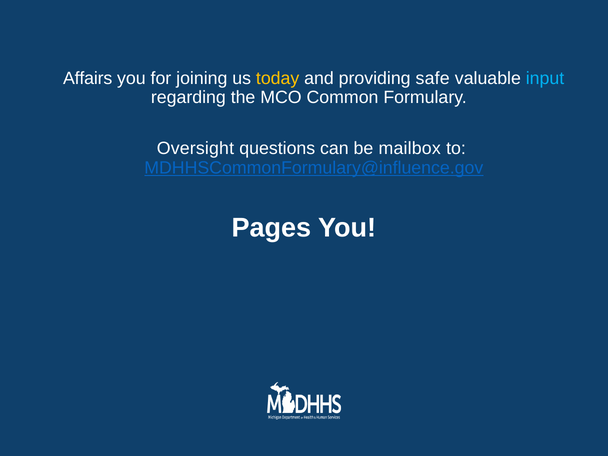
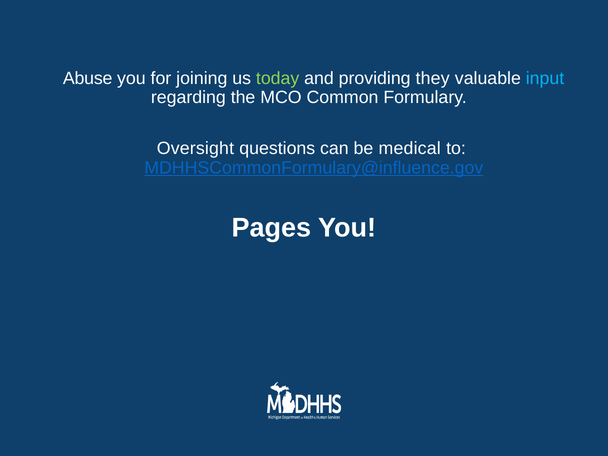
Affairs: Affairs -> Abuse (88, 78)
today colour: yellow -> light green (278, 78)
safe: safe -> they (433, 78)
mailbox: mailbox -> medical (410, 149)
